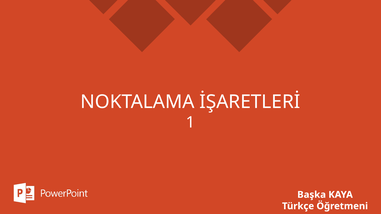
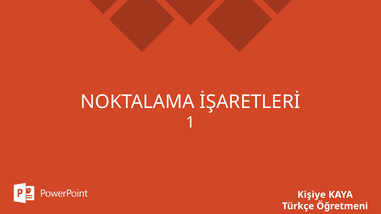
Başka: Başka -> Kişiye (312, 195)
